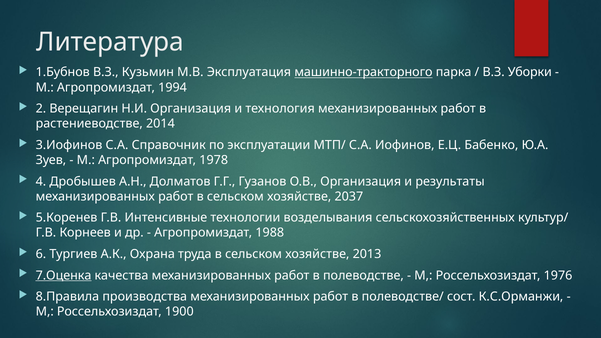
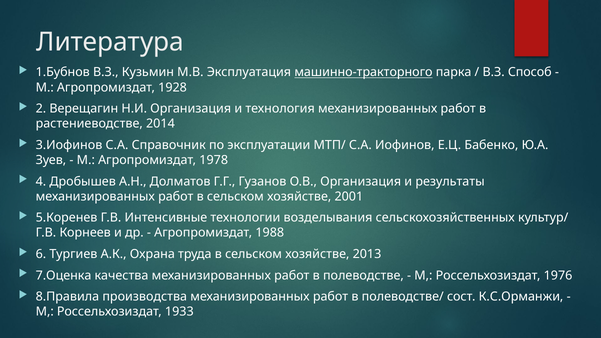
Уборки: Уборки -> Способ (530, 72)
1994: 1994 -> 1928 (173, 87)
2037: 2037 -> 2001 (349, 196)
7.Оценка underline: present -> none (64, 275)
1900: 1900 -> 1933 (179, 312)
